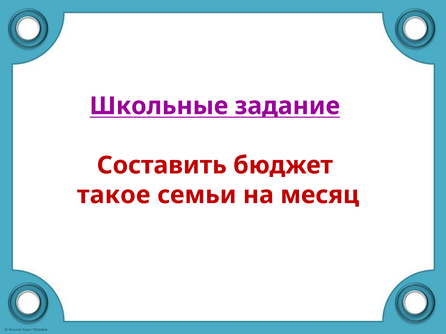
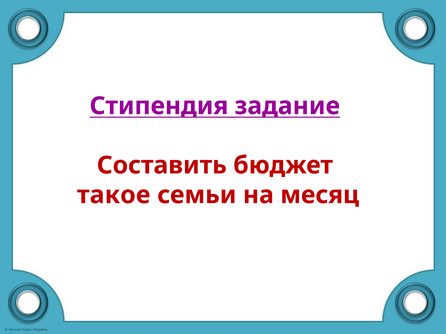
Школьные: Школьные -> Стипендия (159, 106)
